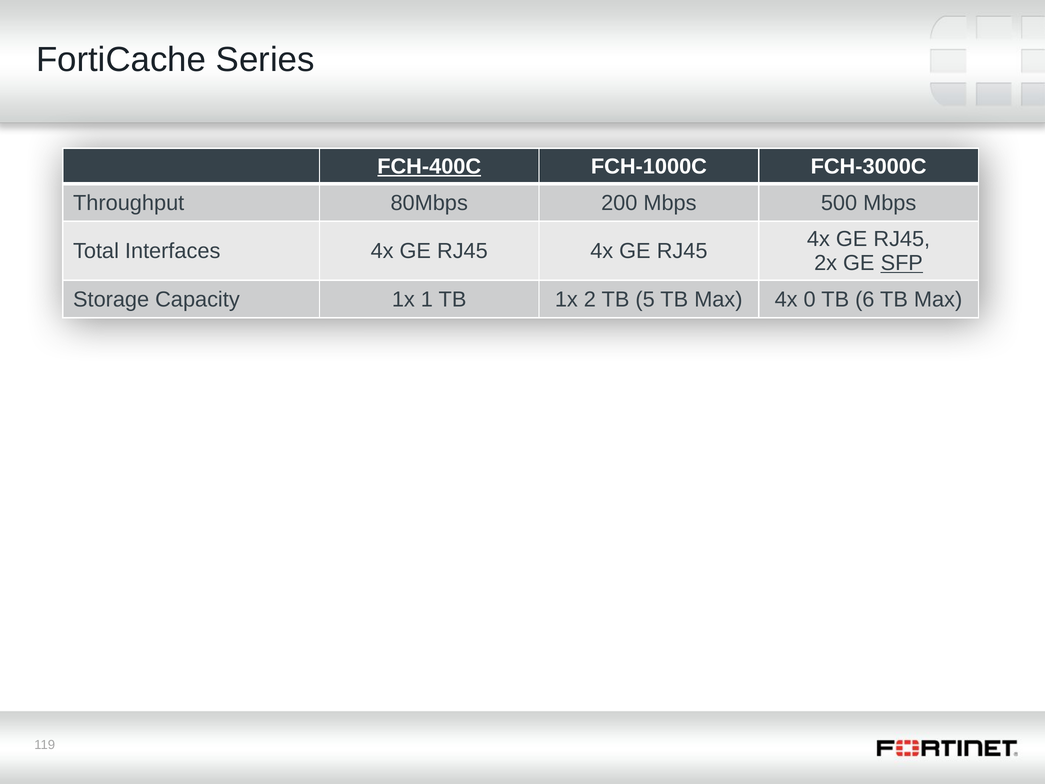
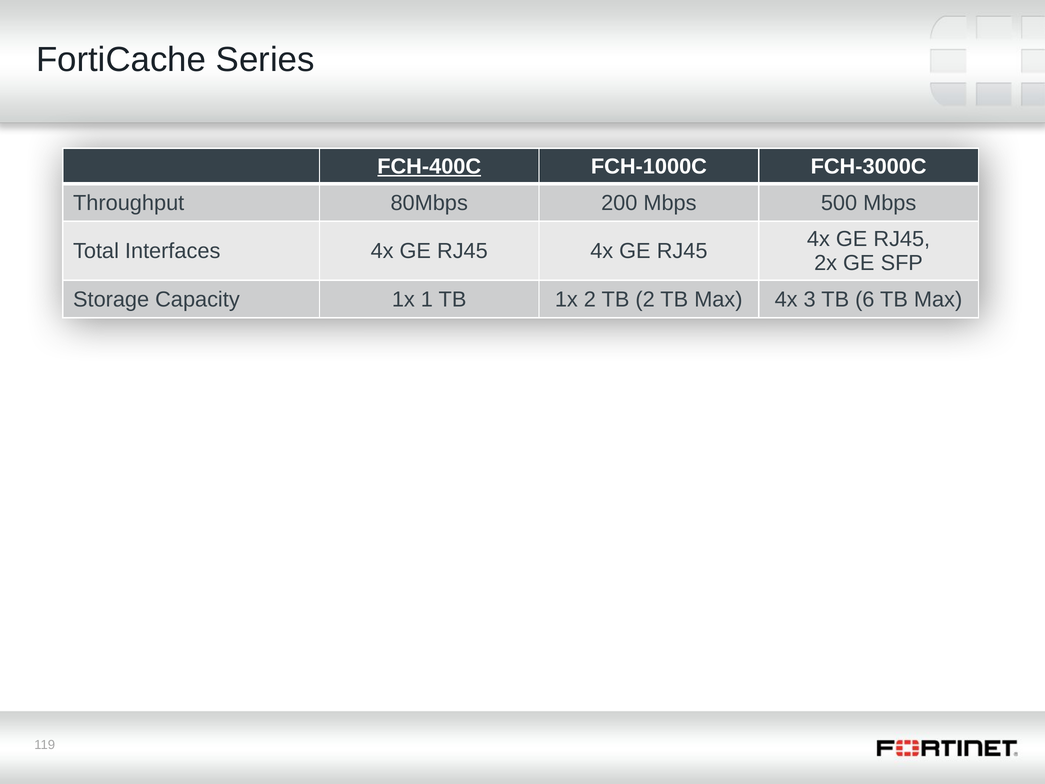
SFP underline: present -> none (902, 263)
TB 5: 5 -> 2 (645, 299)
0: 0 -> 3 (810, 299)
